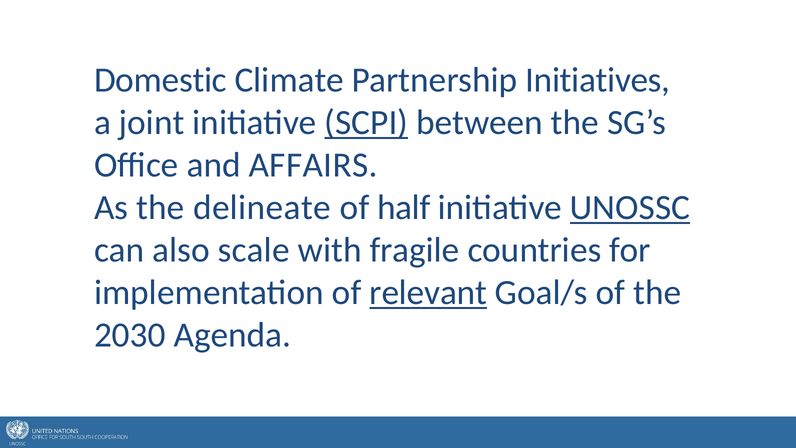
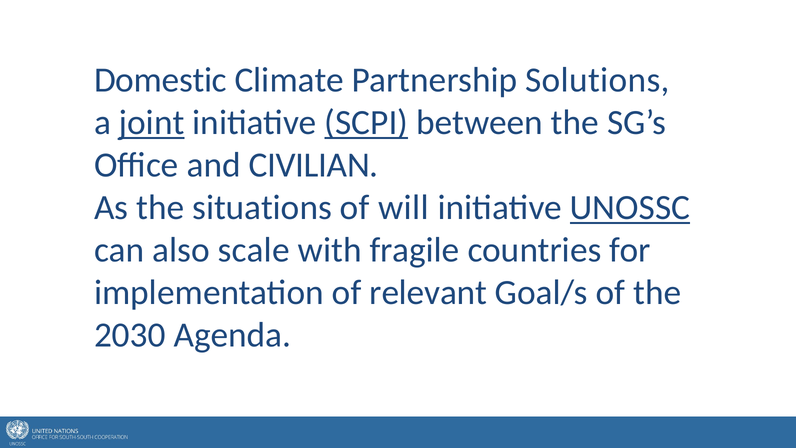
Initiatives: Initiatives -> Solutions (597, 80)
joint underline: none -> present (152, 123)
AFFAIRS: AFFAIRS -> CIVILIAN (314, 165)
delineate: delineate -> situations (262, 208)
half: half -> will (403, 208)
relevant underline: present -> none (428, 293)
